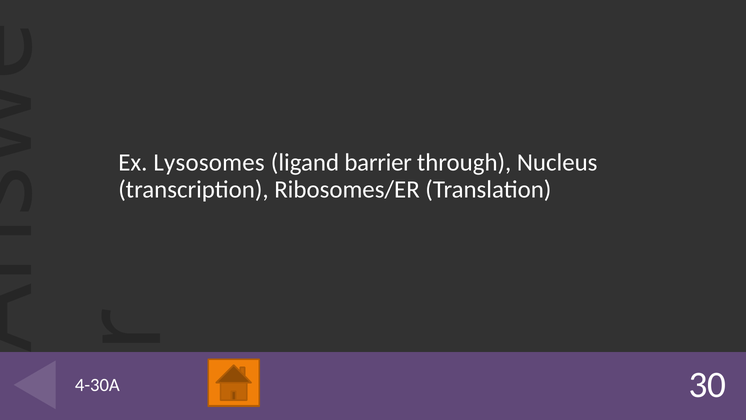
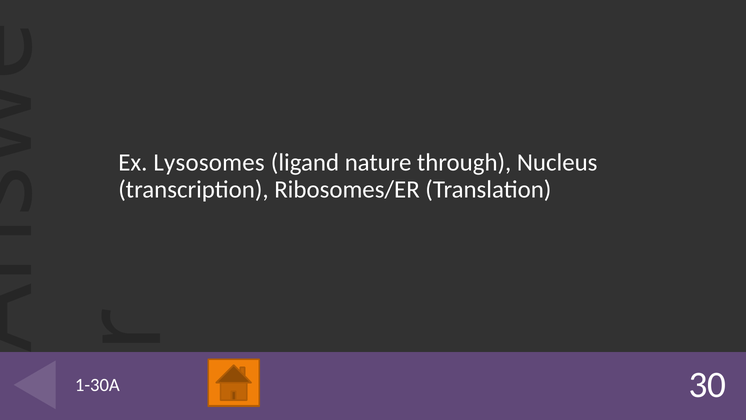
barrier: barrier -> nature (378, 162)
4-30A: 4-30A -> 1-30A (97, 385)
